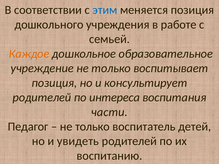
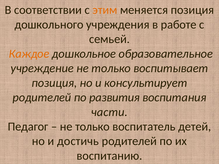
этим colour: blue -> orange (105, 10)
интереса: интереса -> развития (114, 98)
увидеть: увидеть -> достичь (78, 141)
